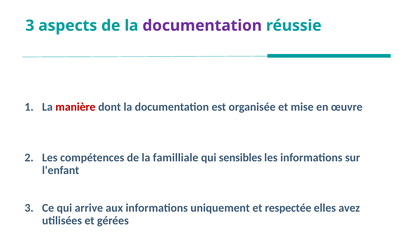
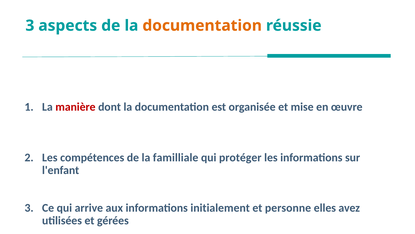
documentation colour: purple -> orange (202, 26)
sensibles: sensibles -> protéger (240, 157)
uniquement: uniquement -> initialement (220, 208)
respectée: respectée -> personne (288, 208)
